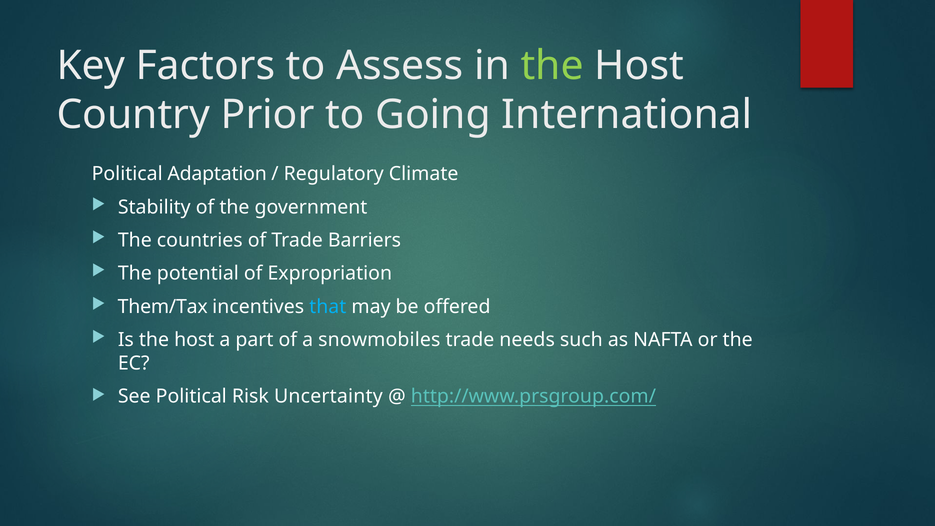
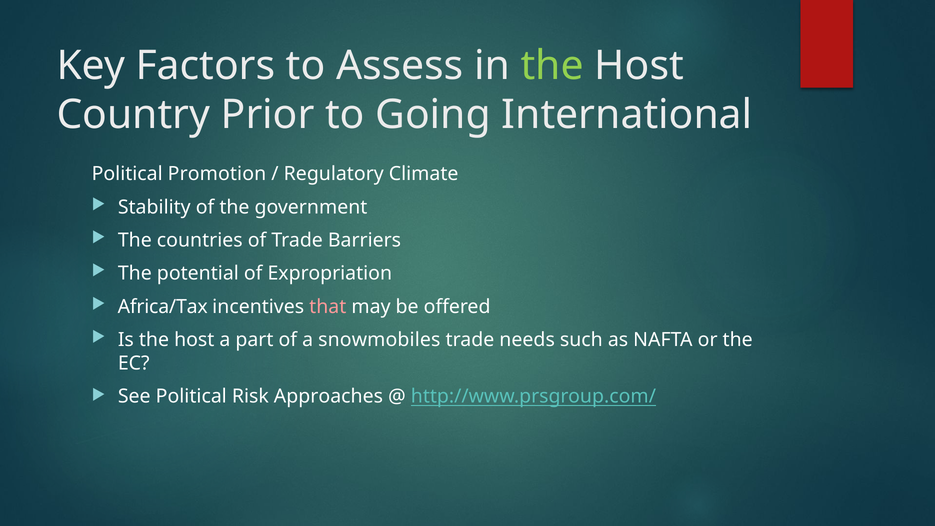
Adaptation: Adaptation -> Promotion (217, 174)
Them/Tax: Them/Tax -> Africa/Tax (163, 307)
that colour: light blue -> pink (328, 307)
Uncertainty: Uncertainty -> Approaches (328, 396)
